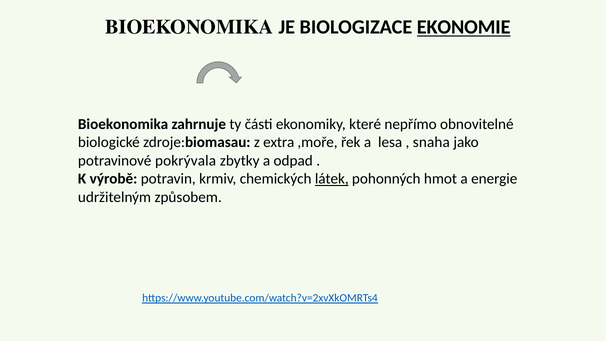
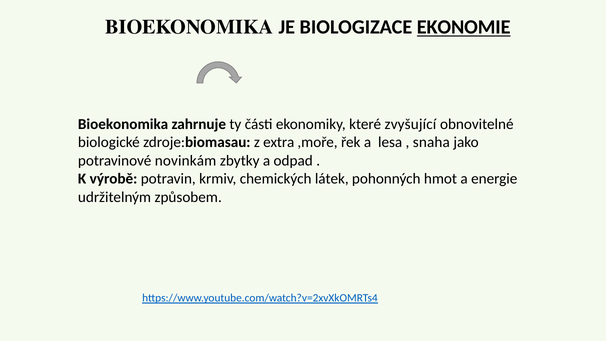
nepřímo: nepřímo -> zvyšující (410, 124)
pokrývala: pokrývala -> novinkám (186, 161)
látek underline: present -> none (332, 179)
